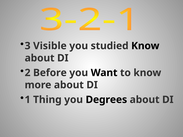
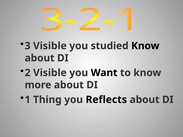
2 Before: Before -> Visible (50, 73)
Degrees: Degrees -> Reflects (106, 100)
